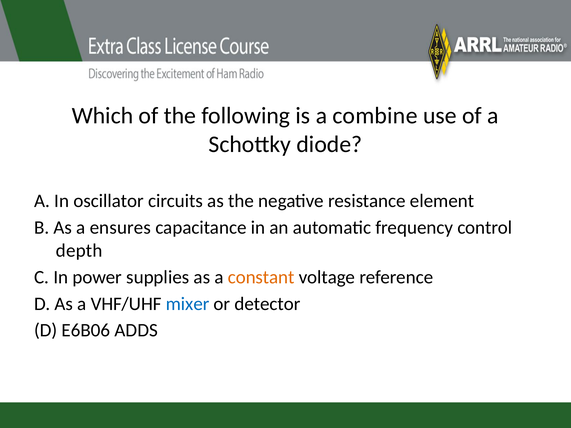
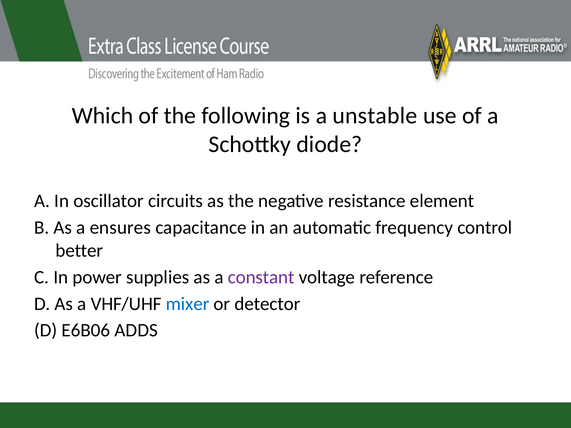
combine: combine -> unstable (375, 116)
depth: depth -> better (79, 251)
constant colour: orange -> purple (261, 277)
